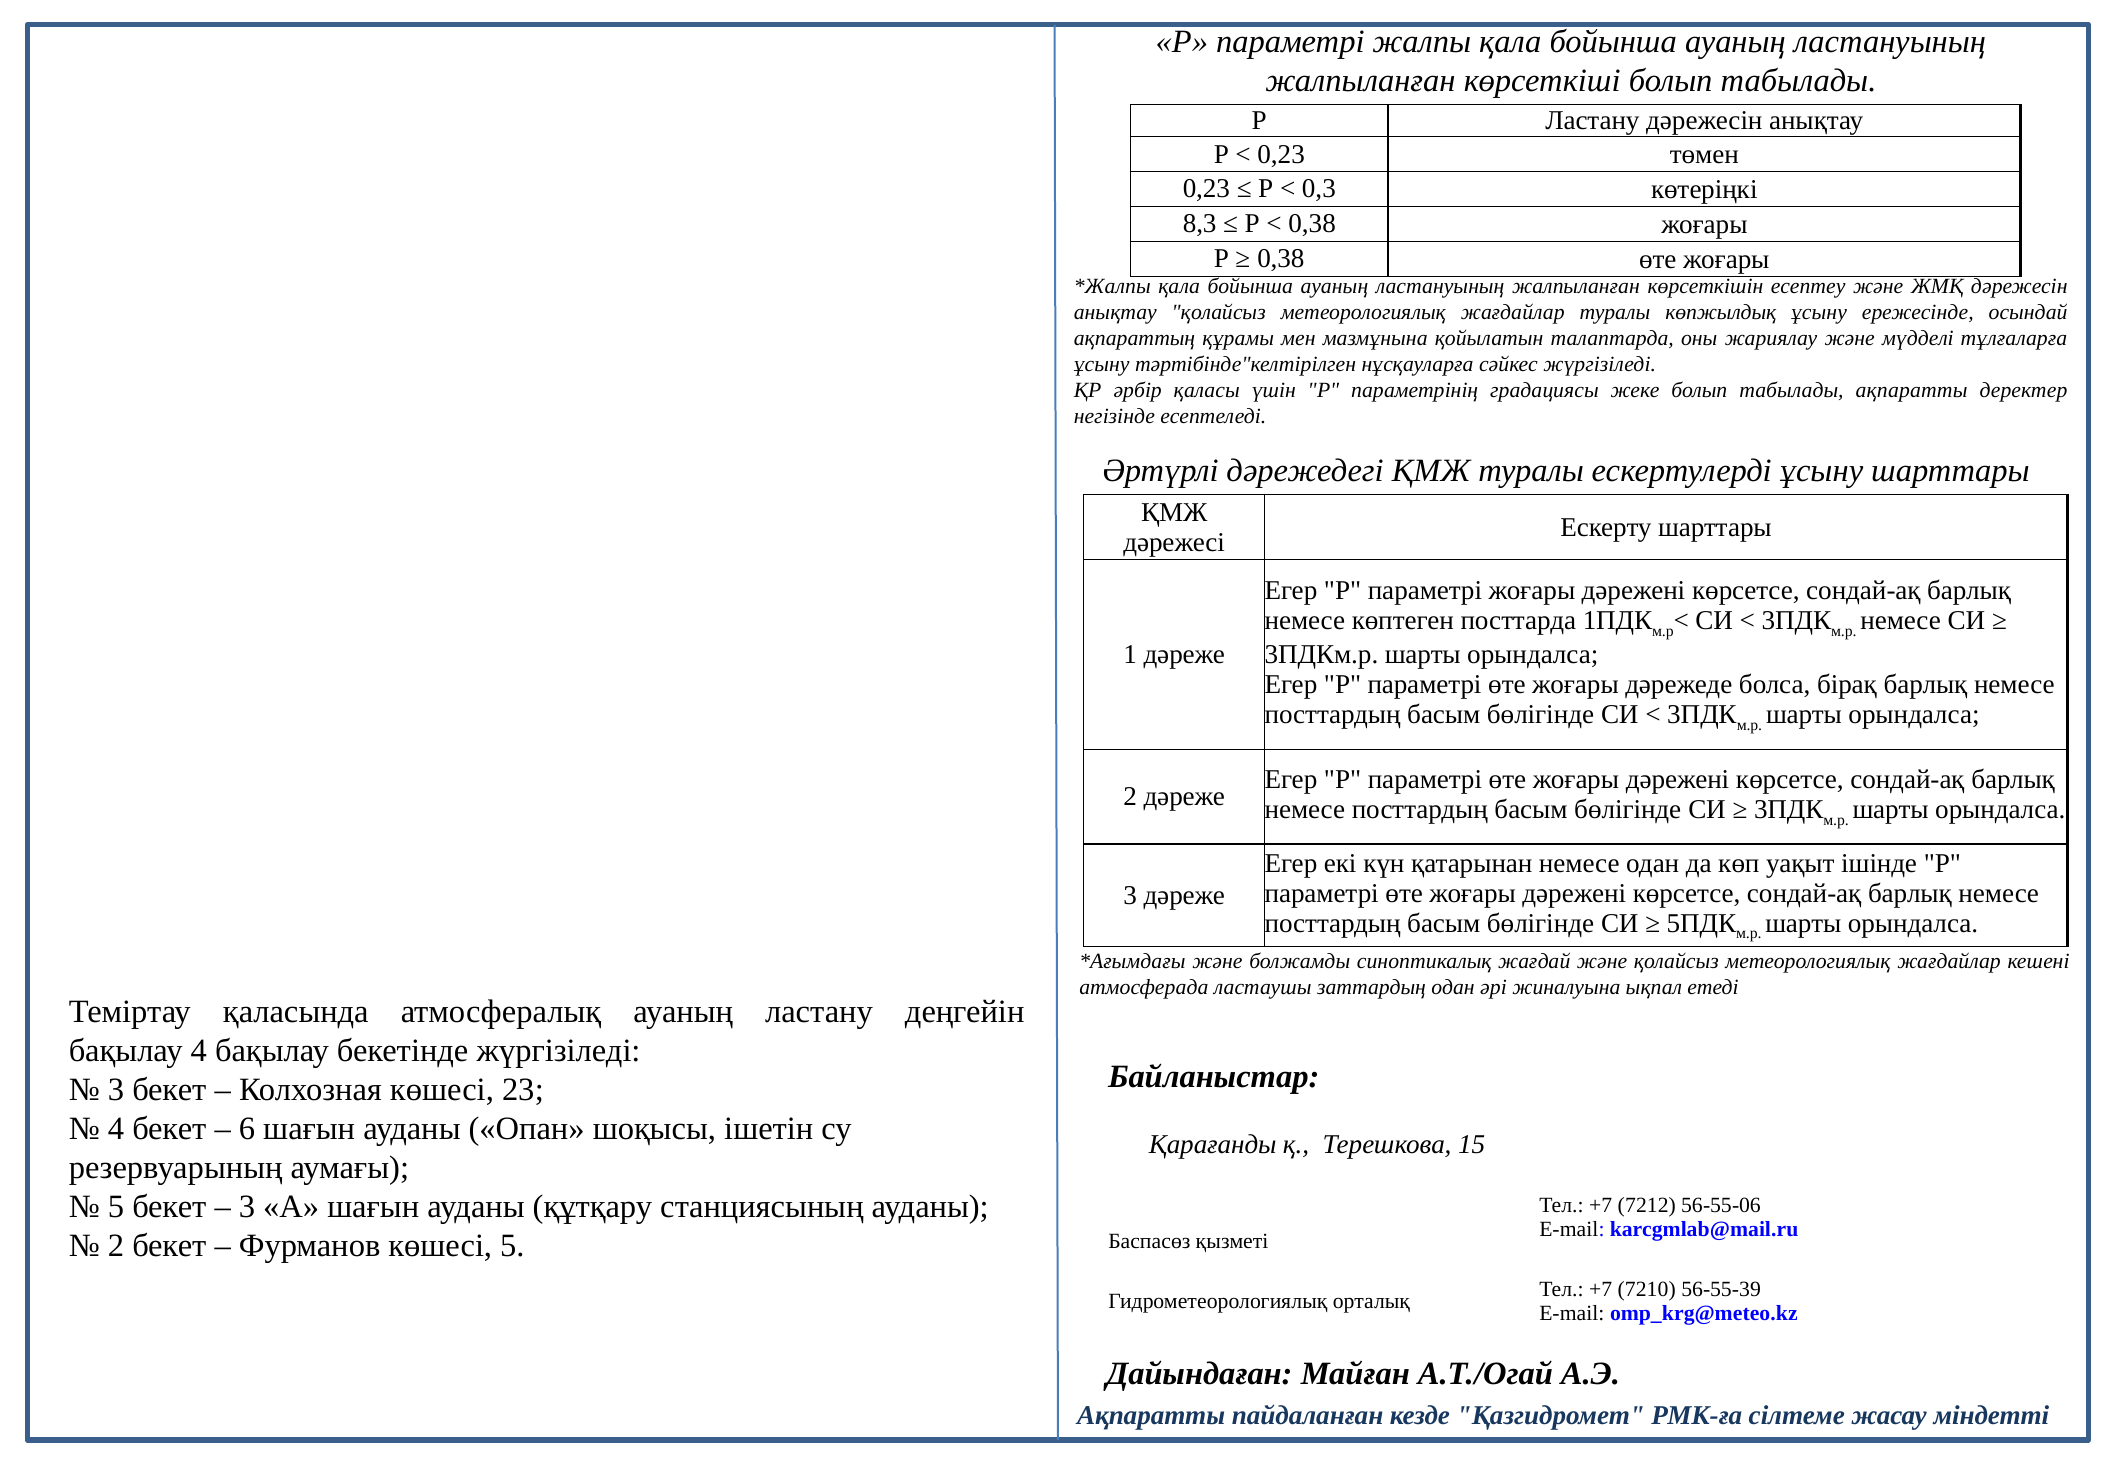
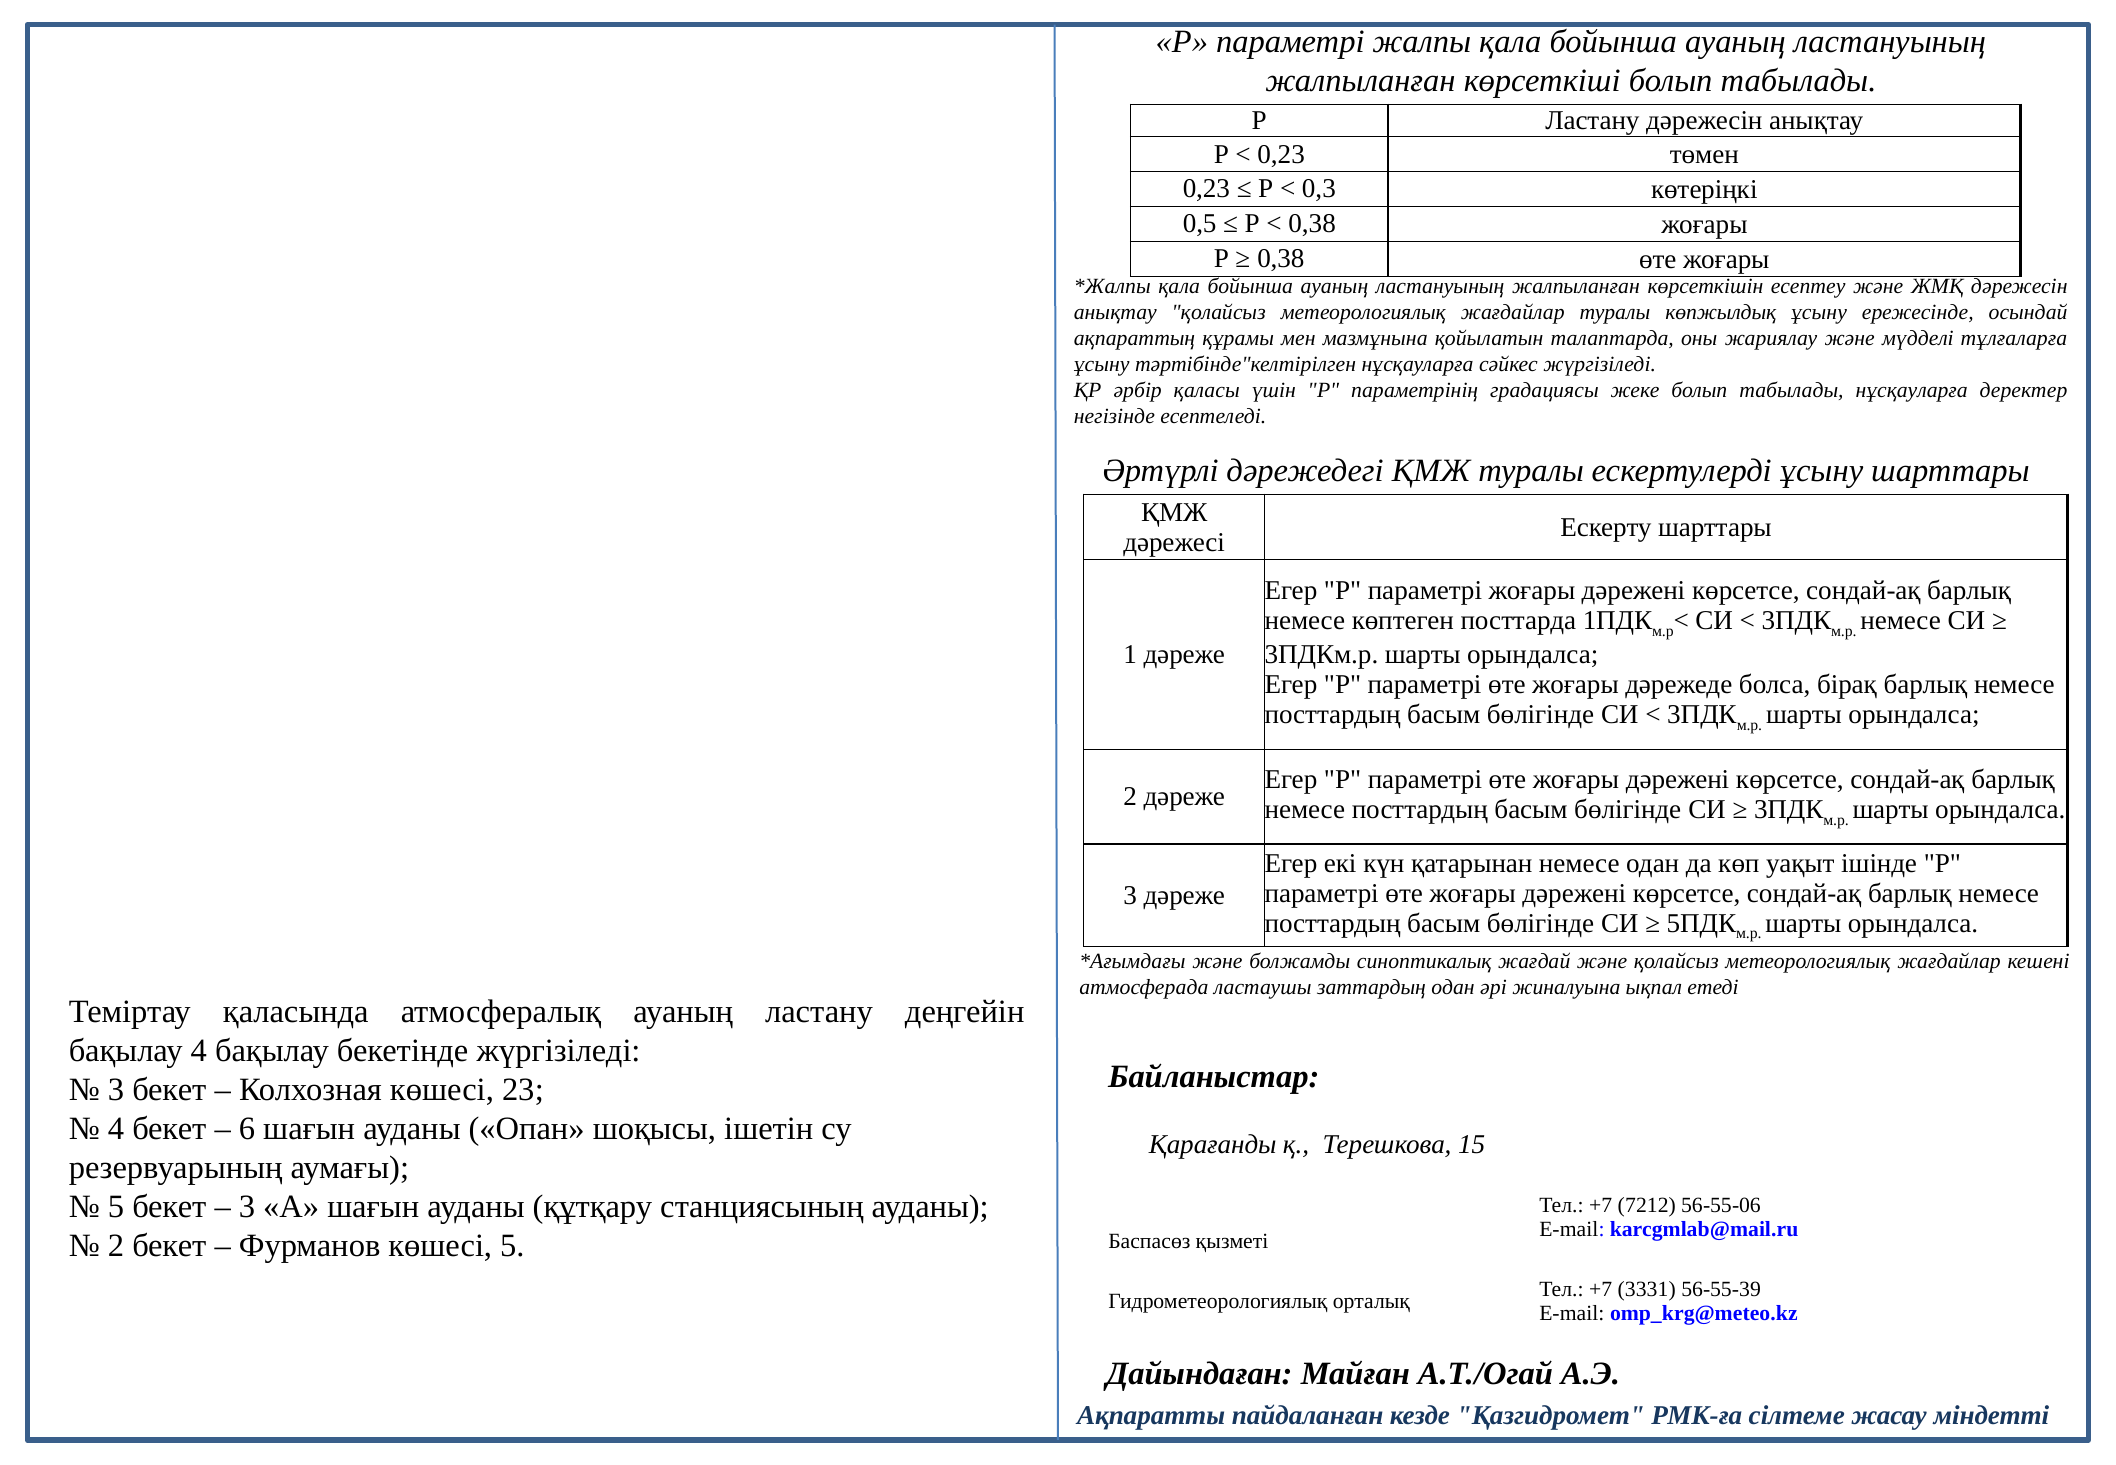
8,3: 8,3 -> 0,5 (1200, 224)
табылады ақпаратты: ақпаратты -> нұсқауларға (1912, 390)
7210: 7210 -> 3331 (1647, 1289)
